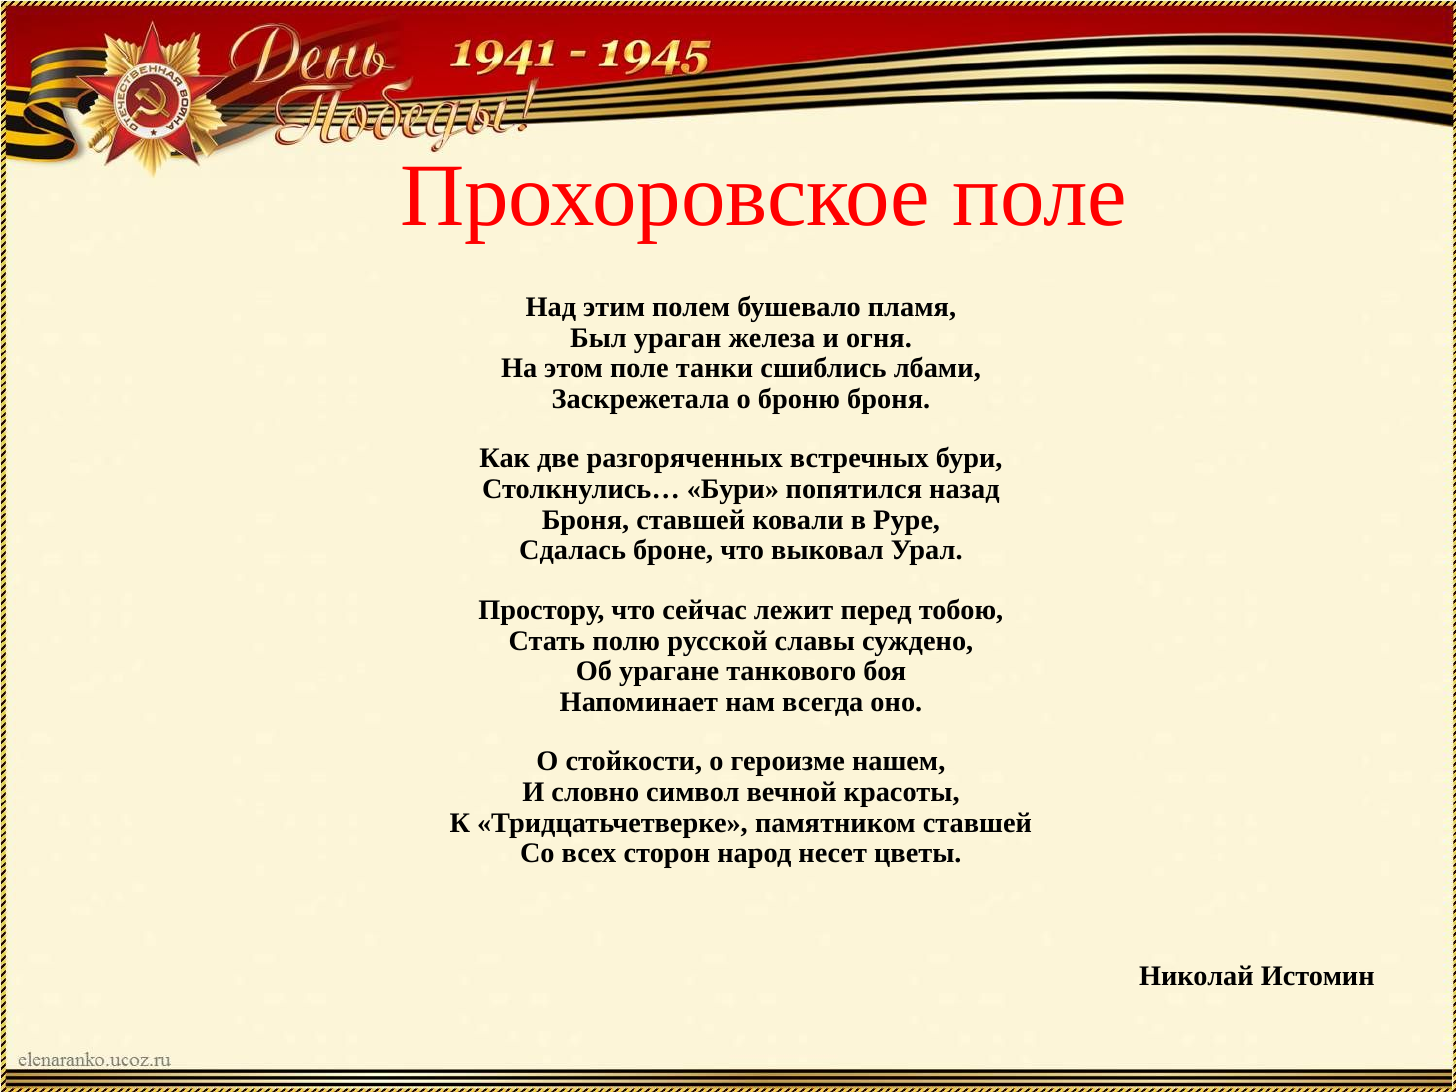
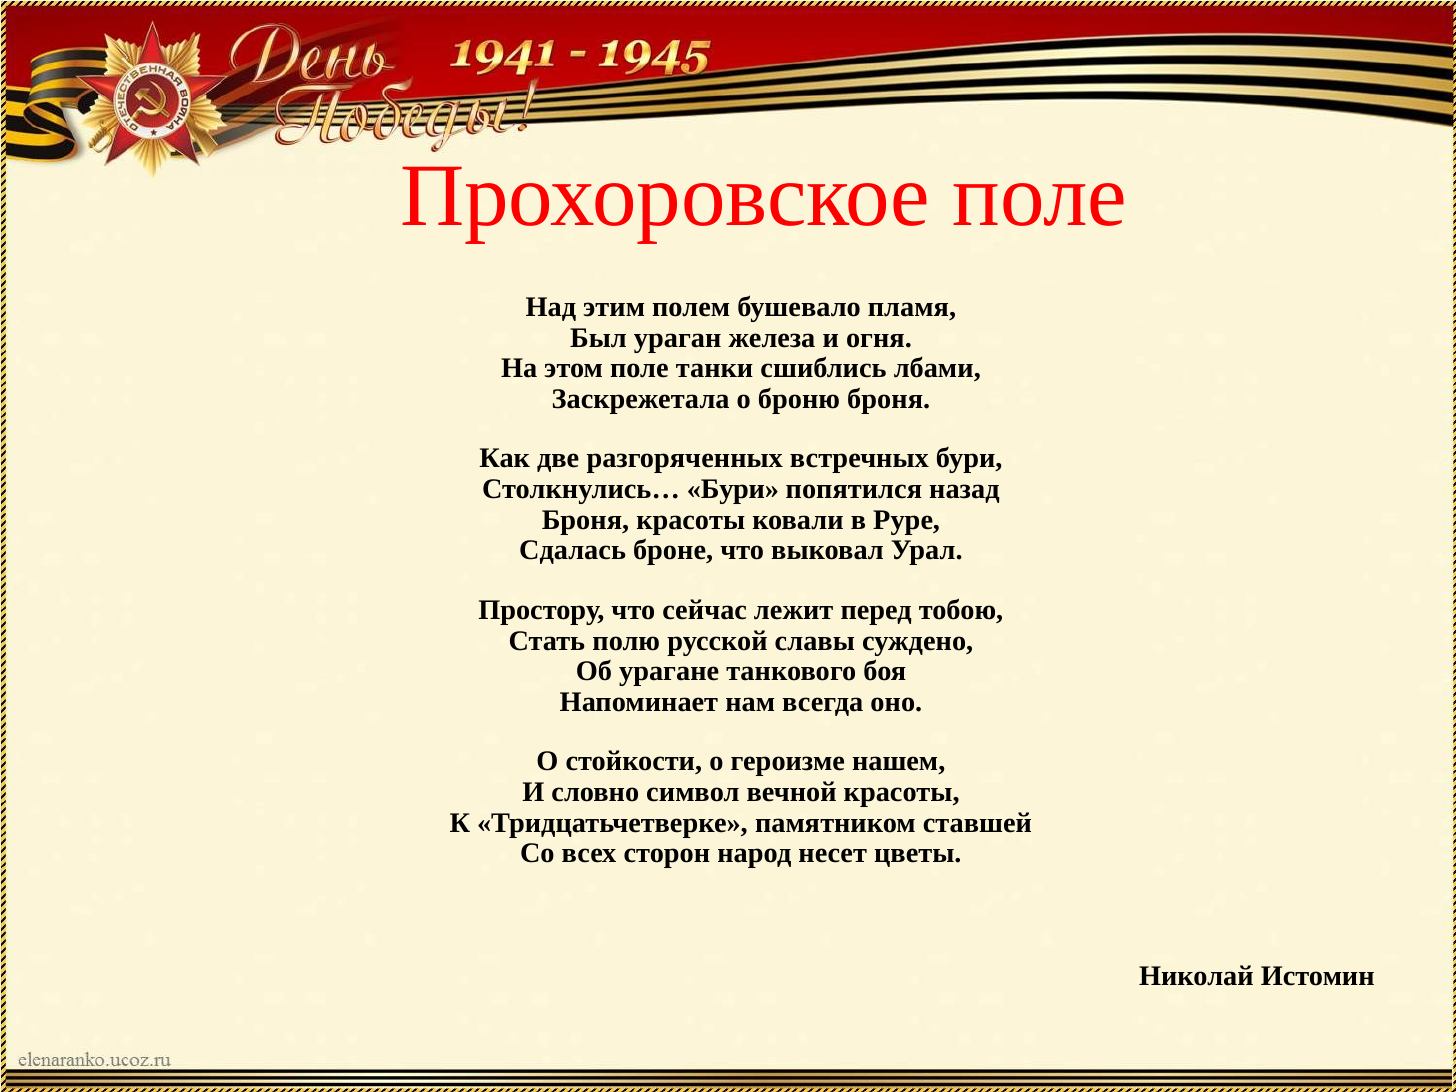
Броня ставшей: ставшей -> красоты (691, 520)
